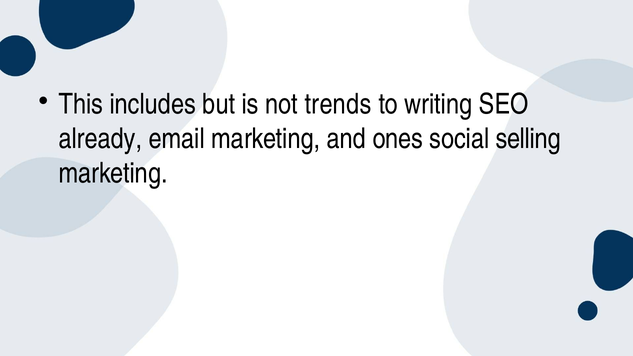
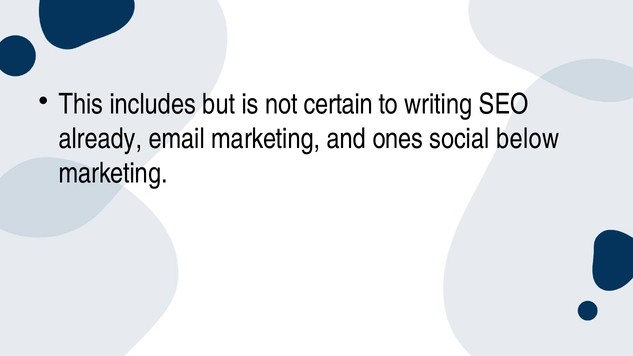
trends: trends -> certain (338, 104)
selling: selling -> below (528, 139)
